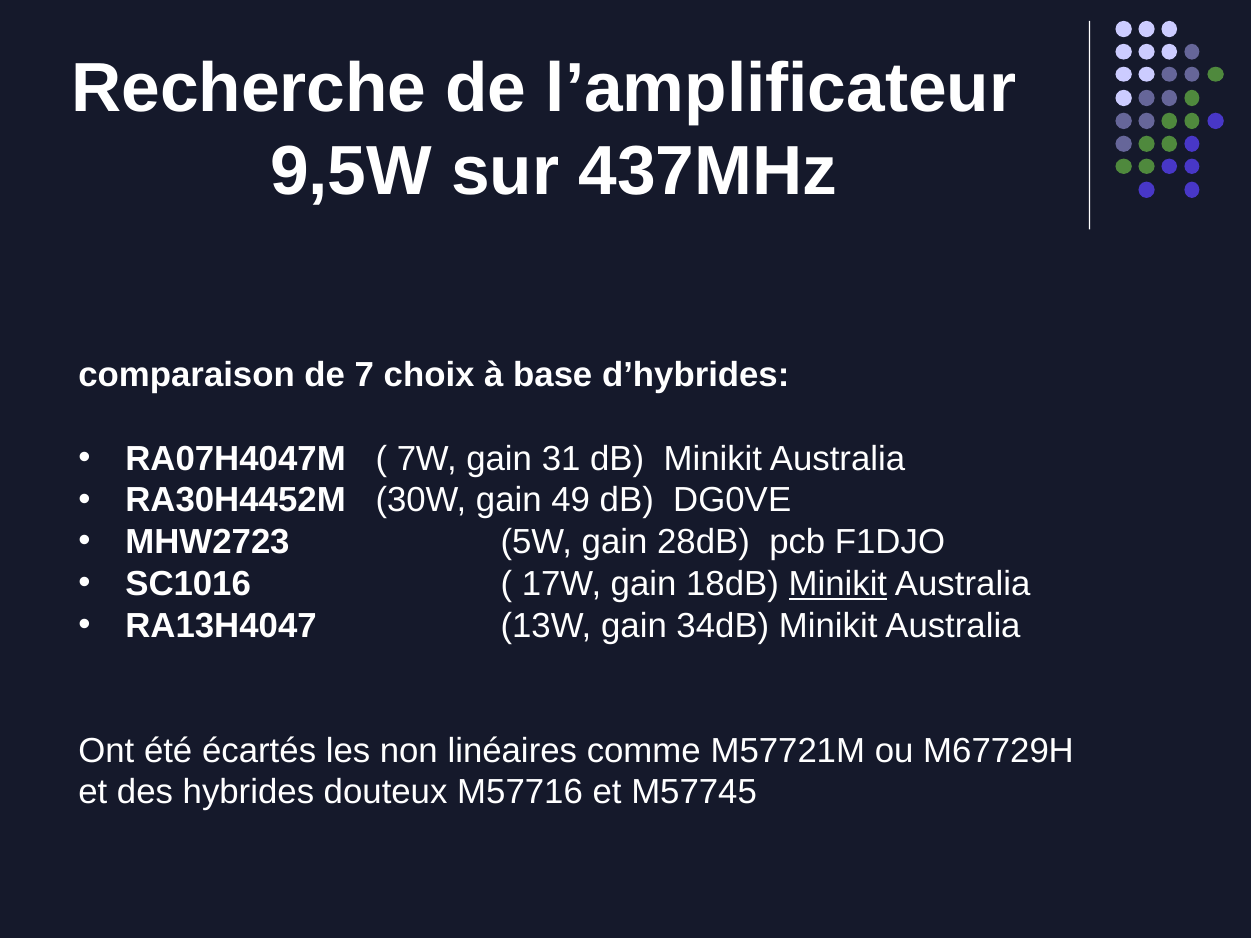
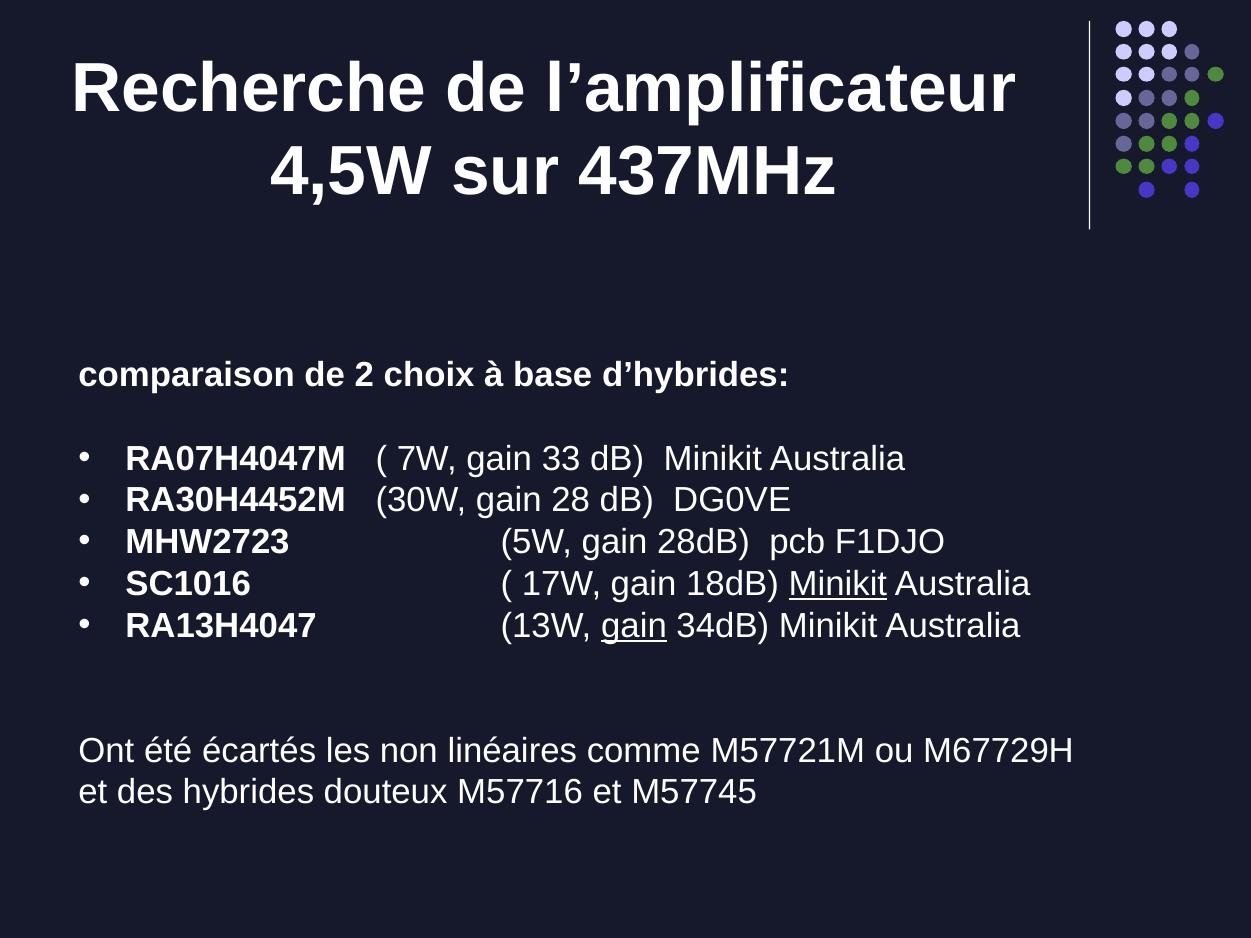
9,5W: 9,5W -> 4,5W (351, 172)
7: 7 -> 2 (364, 375)
31: 31 -> 33 (561, 459)
49: 49 -> 28 (571, 501)
gain underline: none -> present (634, 626)
